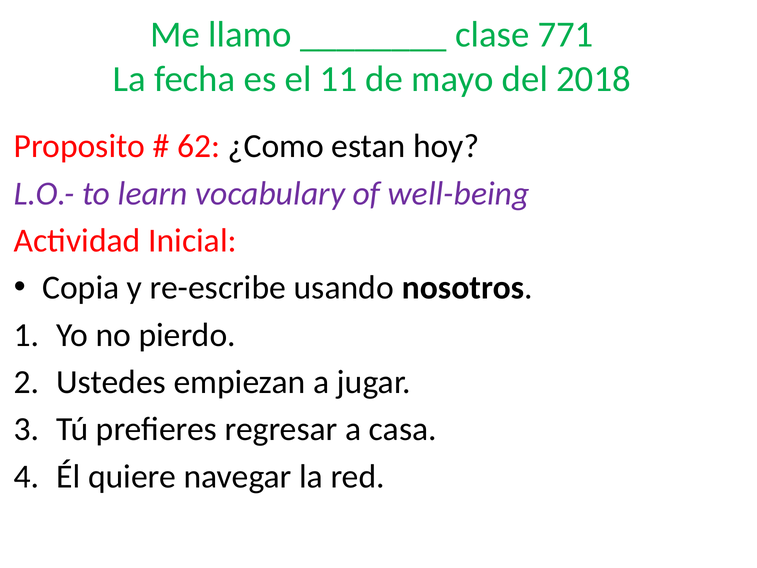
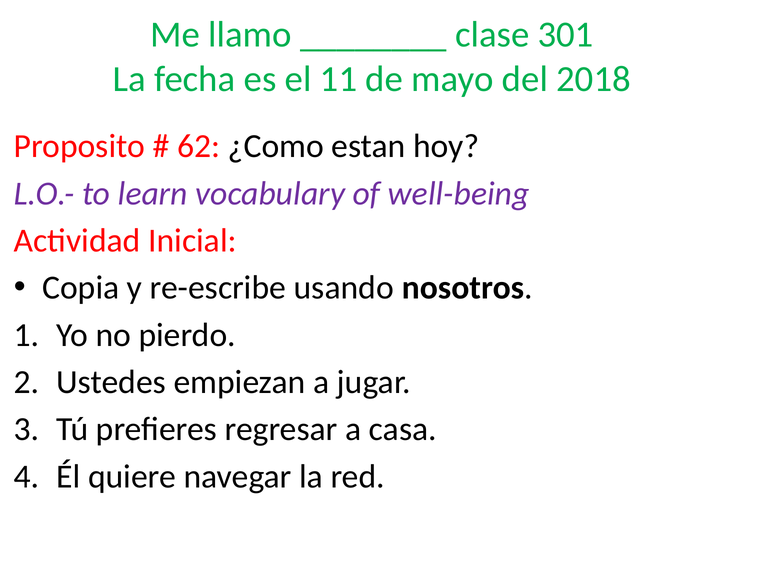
771: 771 -> 301 (566, 35)
